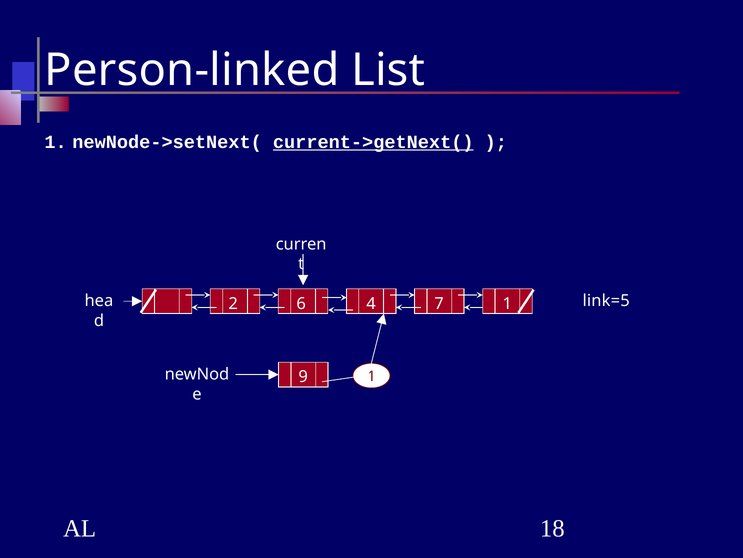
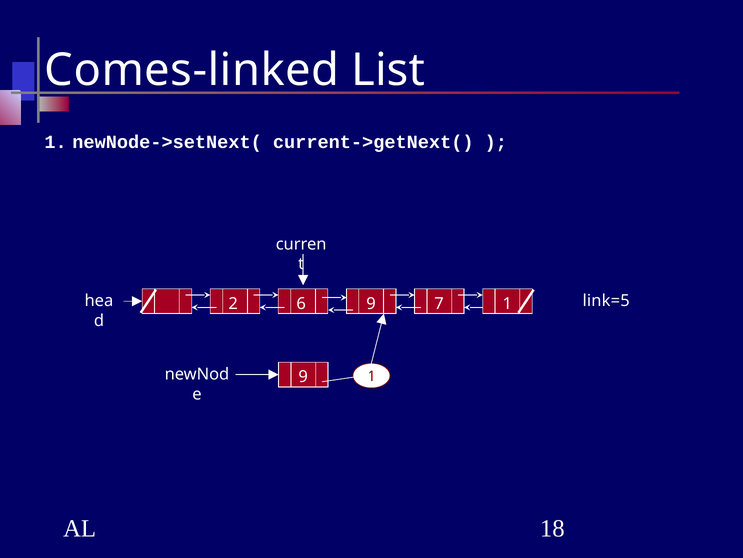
Person-linked: Person-linked -> Comes-linked (192, 70)
current->getNext( underline: present -> none (373, 142)
6 4: 4 -> 9 (371, 303)
